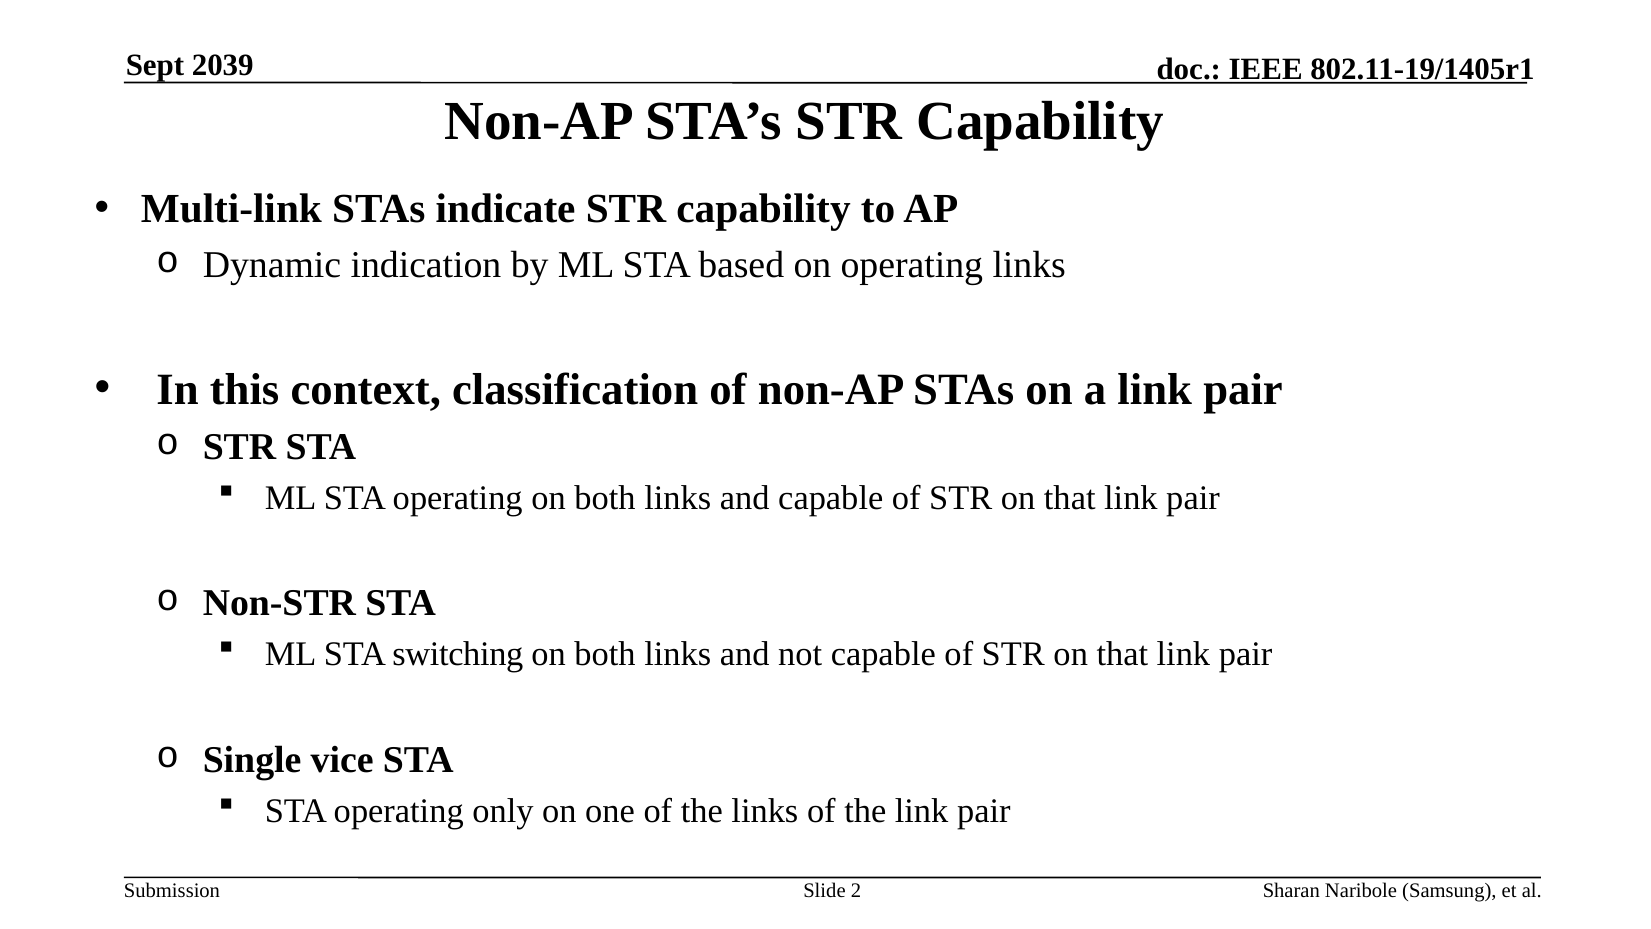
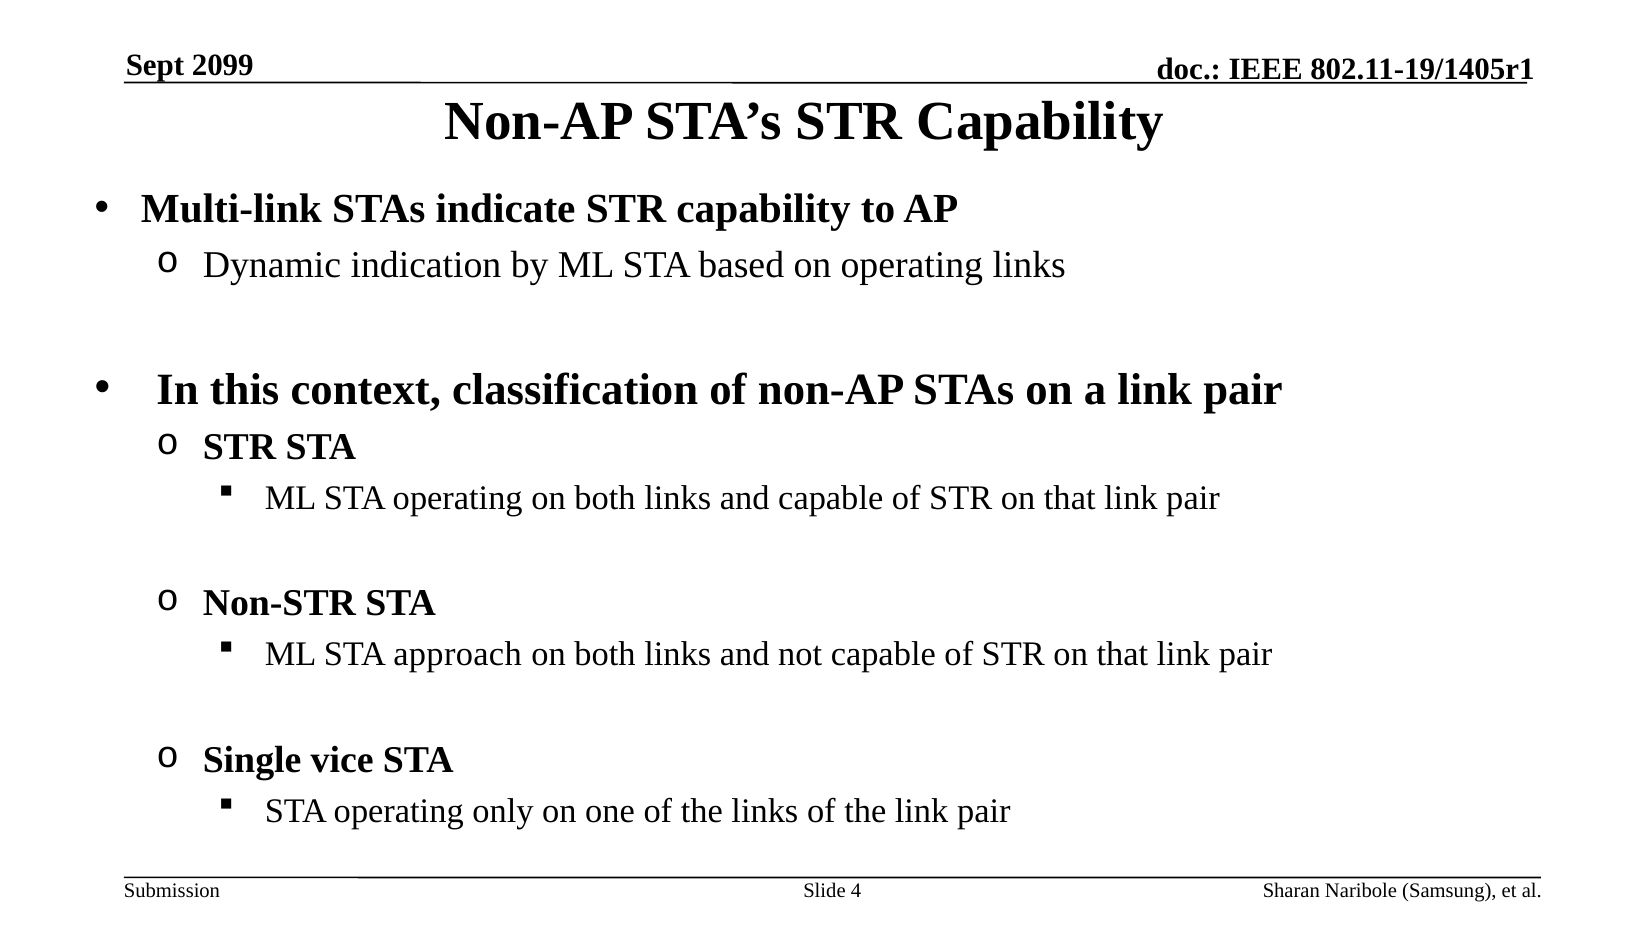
2039: 2039 -> 2099 (223, 66)
switching: switching -> approach (458, 654)
2: 2 -> 4 (856, 891)
